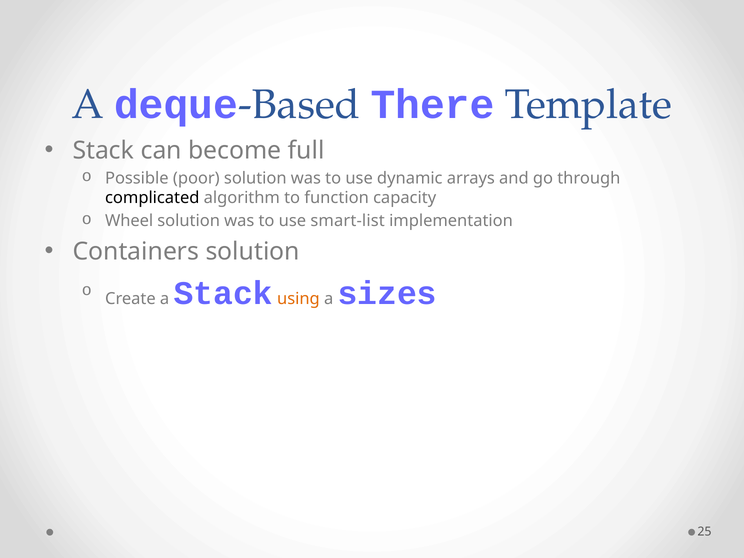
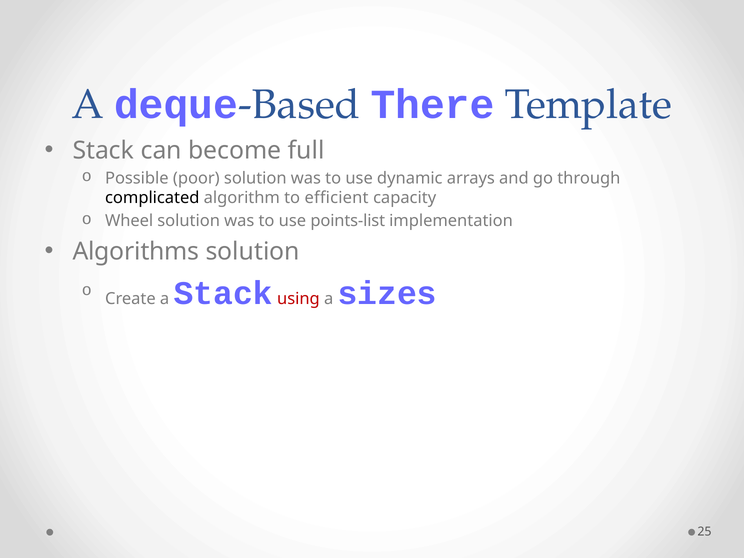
function: function -> efficient (337, 198)
smart-list: smart-list -> points-list (348, 221)
Containers: Containers -> Algorithms (136, 251)
using colour: orange -> red (298, 299)
